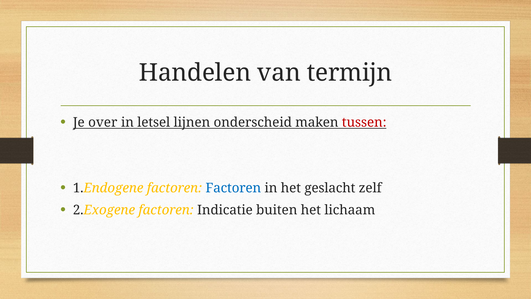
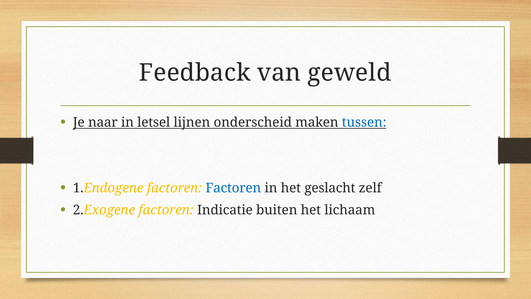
Handelen: Handelen -> Feedback (195, 73)
termijn: termijn -> geweld (349, 73)
over: over -> naar (103, 122)
tussen colour: red -> blue (364, 122)
